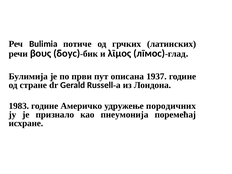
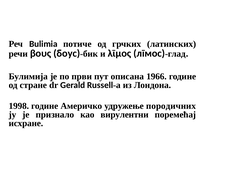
1937: 1937 -> 1966 (156, 76)
1983: 1983 -> 1998 (19, 106)
пнеумонија: пнеумонија -> вирулентни (125, 115)
